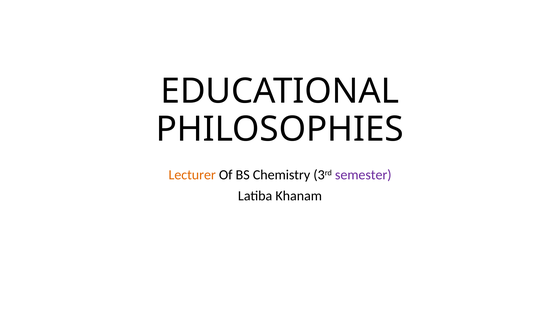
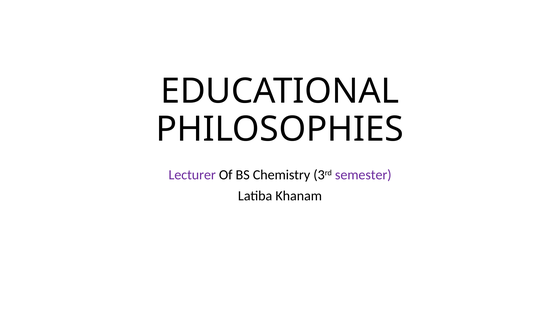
Lecturer colour: orange -> purple (192, 175)
